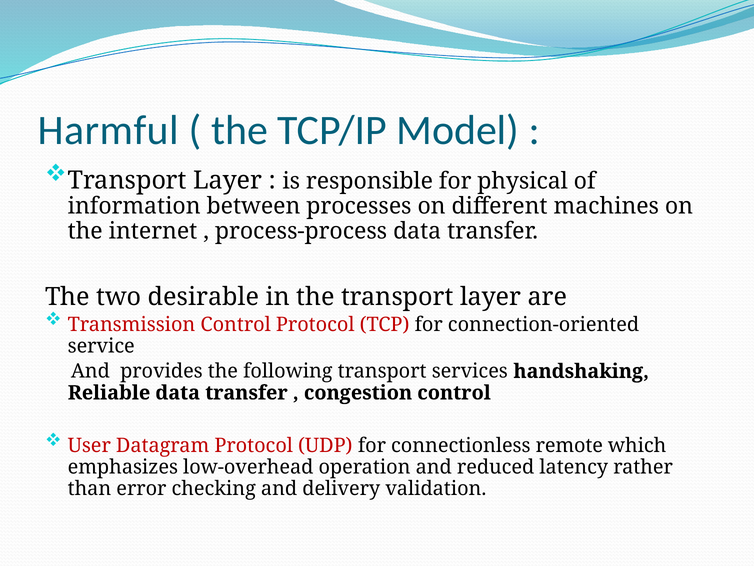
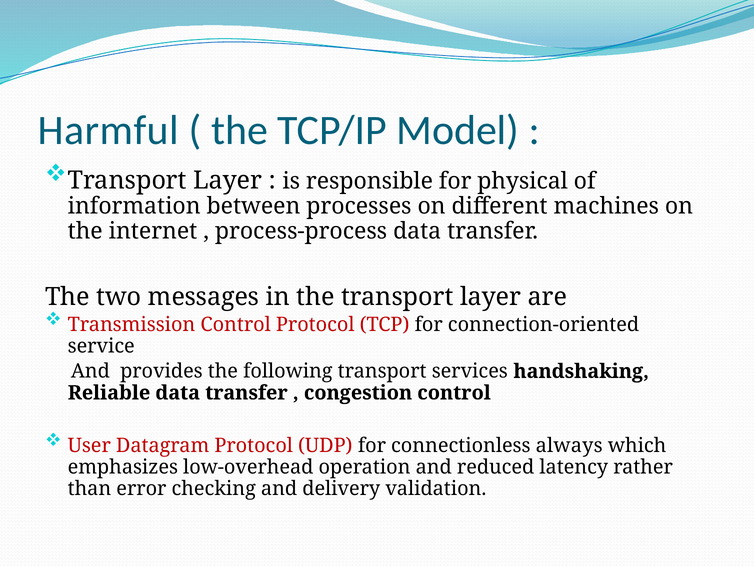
desirable: desirable -> messages (204, 297)
remote: remote -> always (569, 445)
